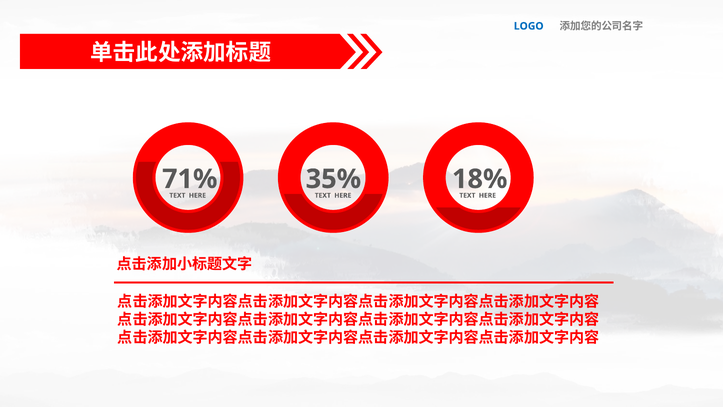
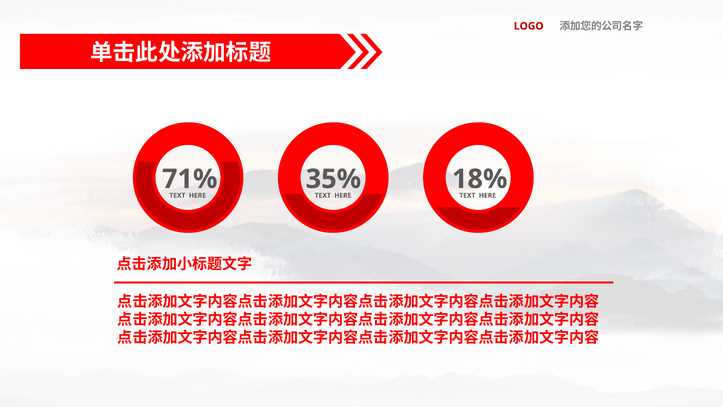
LOGO colour: blue -> red (529, 26)
